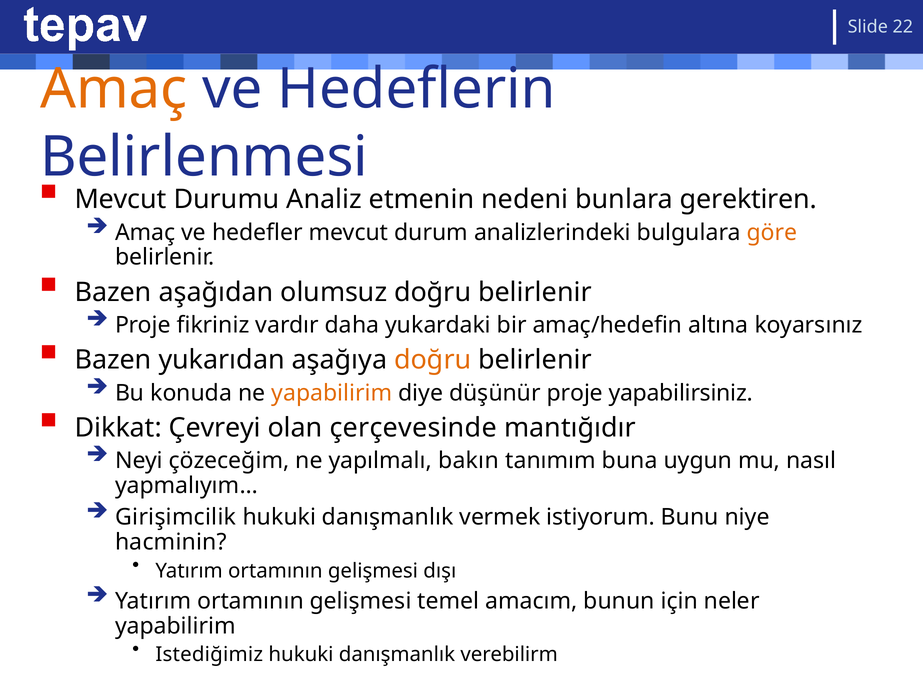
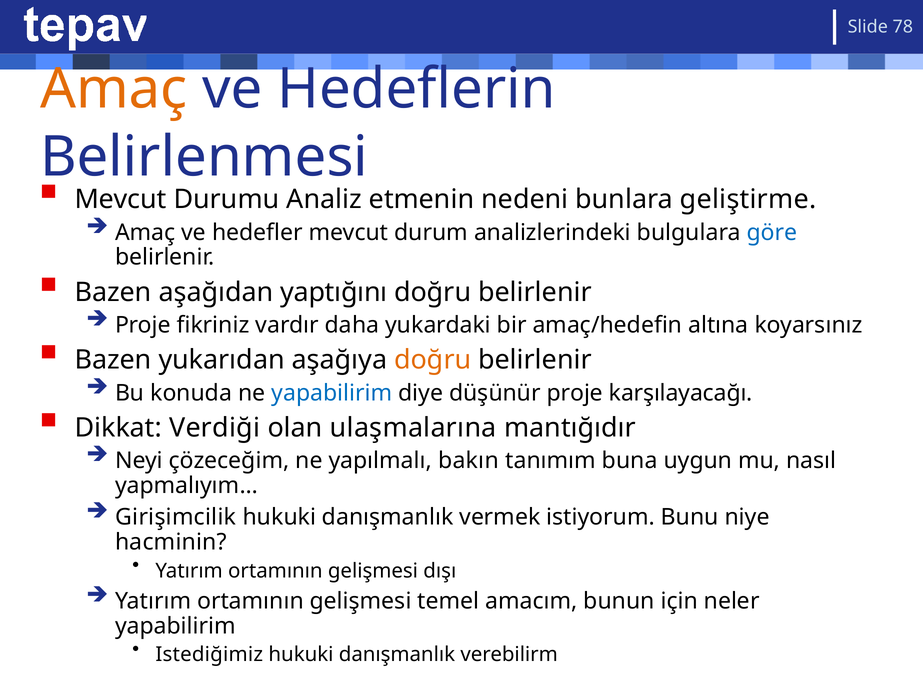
22: 22 -> 78 (903, 27)
gerektiren: gerektiren -> geliştirme (748, 200)
göre colour: orange -> blue (772, 233)
olumsuz: olumsuz -> yaptığını (334, 292)
yapabilirim colour: orange -> blue (332, 393)
yapabilirsiniz: yapabilirsiniz -> karşılayacağı (681, 393)
Çevreyi: Çevreyi -> Verdiği (215, 428)
çerçevesinde: çerçevesinde -> ulaşmalarına (413, 428)
